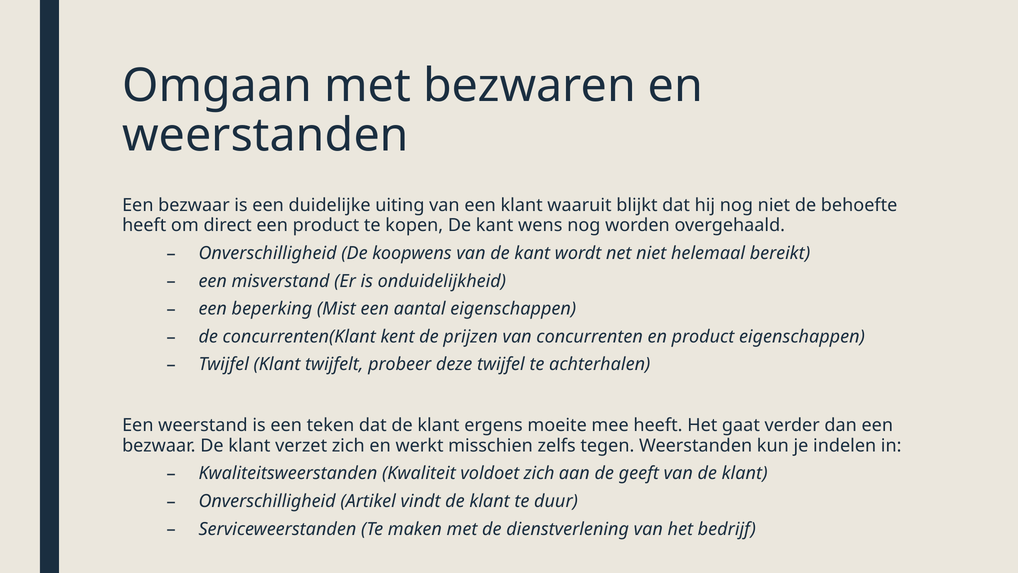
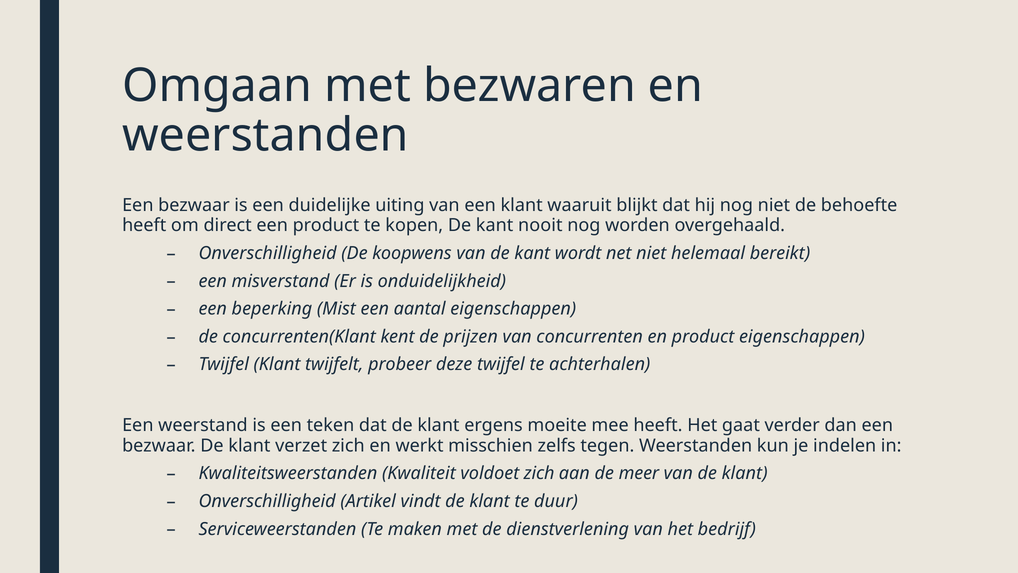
wens: wens -> nooit (540, 225)
geeft: geeft -> meer (639, 473)
